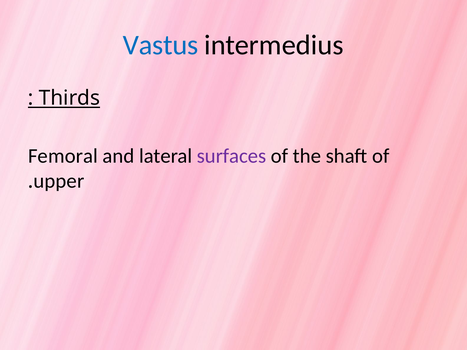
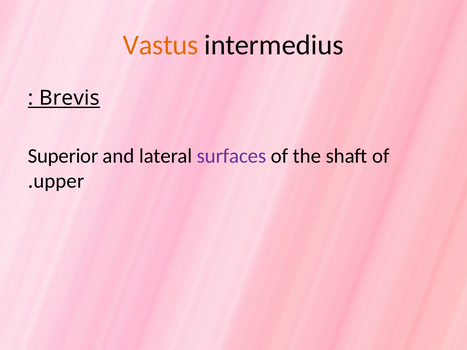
Vastus colour: blue -> orange (161, 45)
Thirds: Thirds -> Brevis (69, 98)
Femoral: Femoral -> Superior (63, 156)
